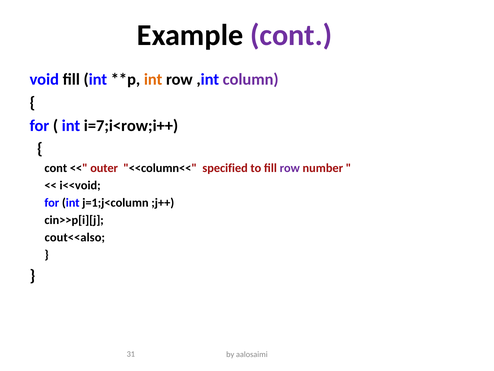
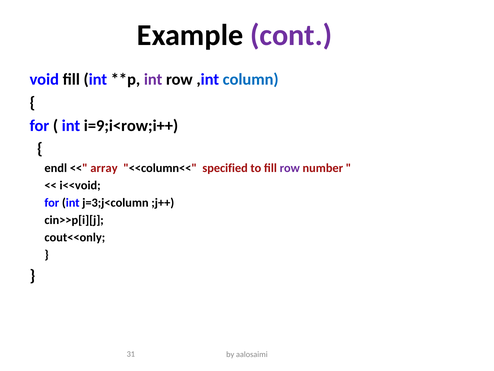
int colour: orange -> purple (153, 79)
column colour: purple -> blue (251, 79)
i=7;i<row;i++: i=7;i<row;i++ -> i=9;i<row;i++ (131, 125)
cont: cont -> endl (56, 168)
outer: outer -> array (104, 168)
j=1;j<column: j=1;j<column -> j=3;j<column (115, 203)
cout<<also: cout<<also -> cout<<only (75, 237)
